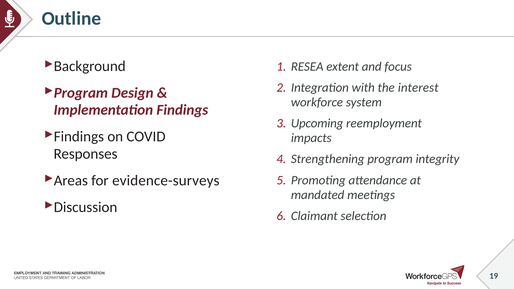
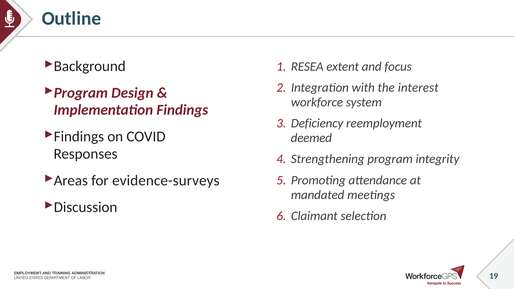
Upcoming: Upcoming -> Deficiency (317, 123)
impacts: impacts -> deemed (311, 138)
